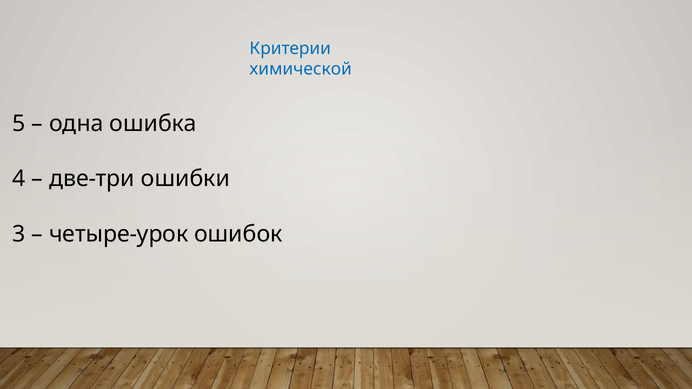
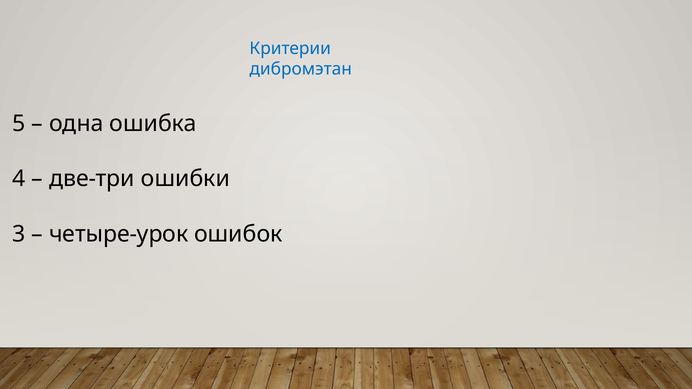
химической: химической -> дибромэтан (301, 69)
